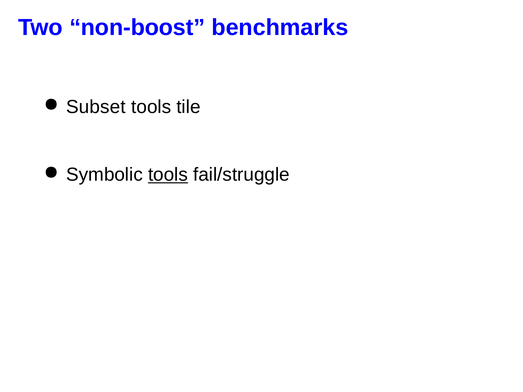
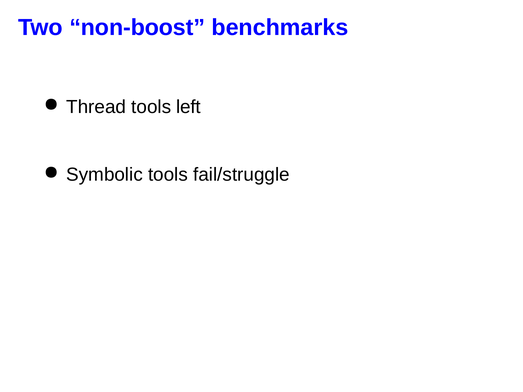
Subset: Subset -> Thread (96, 107)
tile: tile -> left (189, 107)
tools underline: present -> none (168, 175)
